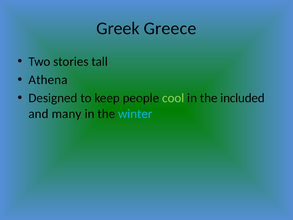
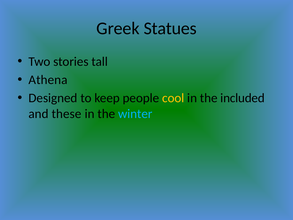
Greece: Greece -> Statues (170, 28)
cool colour: light green -> yellow (173, 98)
many: many -> these (67, 114)
